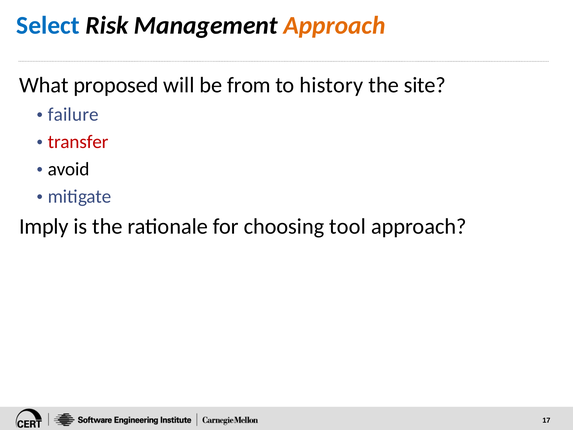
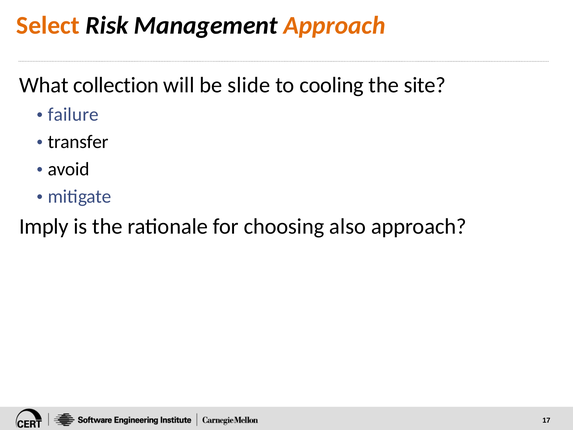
Select colour: blue -> orange (48, 25)
proposed: proposed -> collection (116, 85)
from: from -> slide (249, 85)
history: history -> cooling (332, 85)
transfer colour: red -> black (78, 142)
tool: tool -> also (348, 226)
